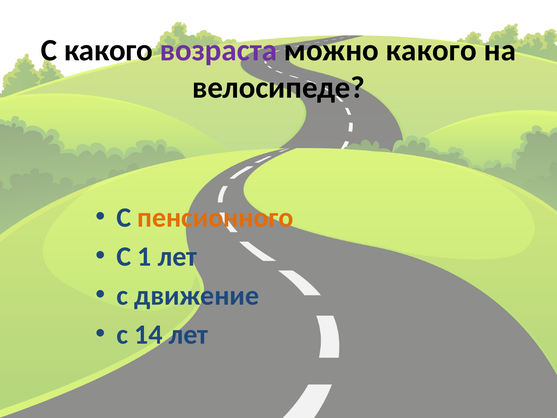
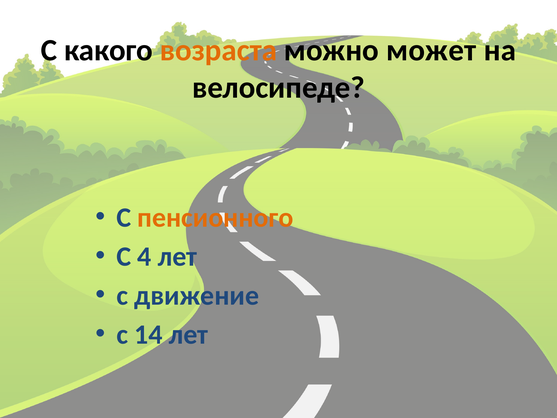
возраста colour: purple -> orange (218, 50)
можно какого: какого -> может (431, 50)
1: 1 -> 4 (144, 256)
